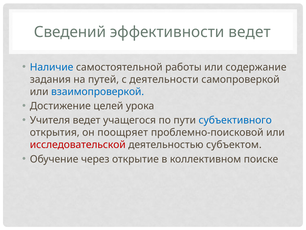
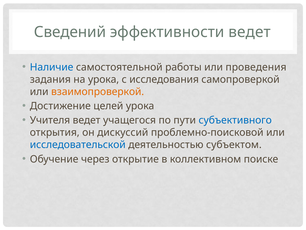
содержание: содержание -> проведения (256, 67)
на путей: путей -> урока (104, 79)
деятельности: деятельности -> исследования (164, 79)
взаимопроверкой colour: blue -> orange (98, 91)
поощряет: поощряет -> дискуссий (123, 132)
исследовательской colour: red -> blue (78, 145)
